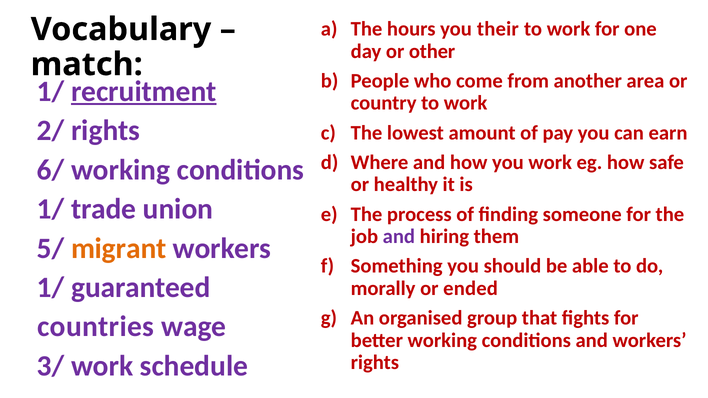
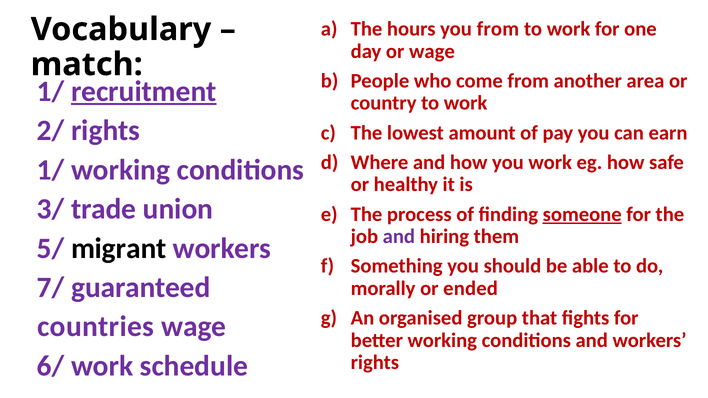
you their: their -> from (498, 29)
or other: other -> wage (432, 51)
6/: 6/ -> 1/ (51, 170)
1/: 1/ -> 3/ (51, 209)
someone underline: none -> present (582, 214)
migrant colour: orange -> black (119, 248)
1/: 1/ -> 7/ (51, 288)
3/: 3/ -> 6/ (51, 366)
